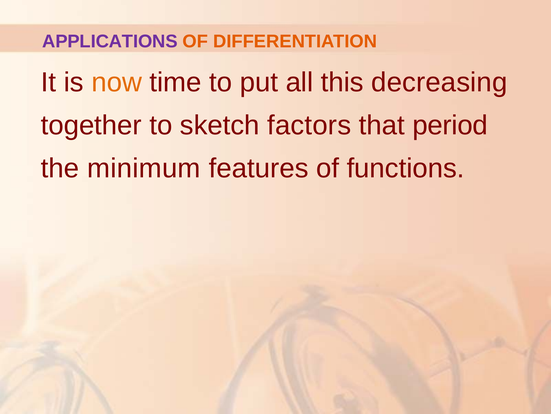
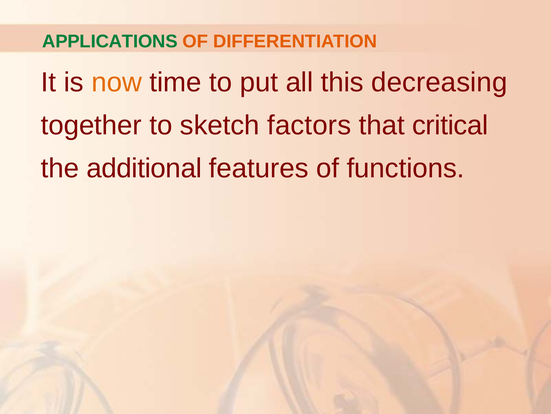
APPLICATIONS colour: purple -> green (110, 41)
period: period -> critical (450, 125)
minimum: minimum -> additional (144, 168)
